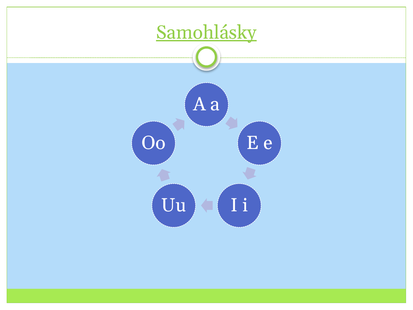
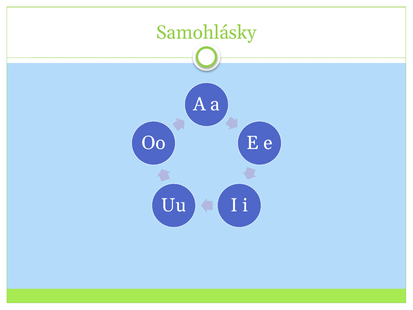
Samohlásky underline: present -> none (206, 33)
